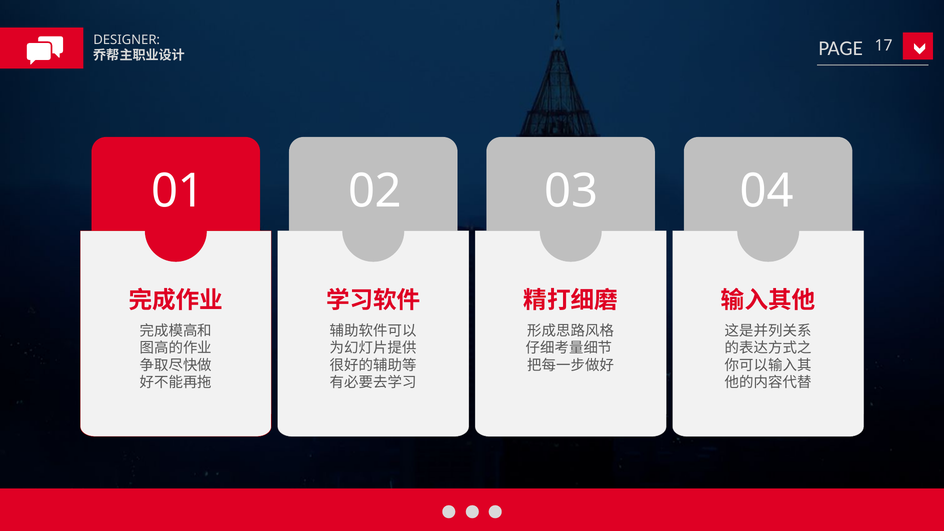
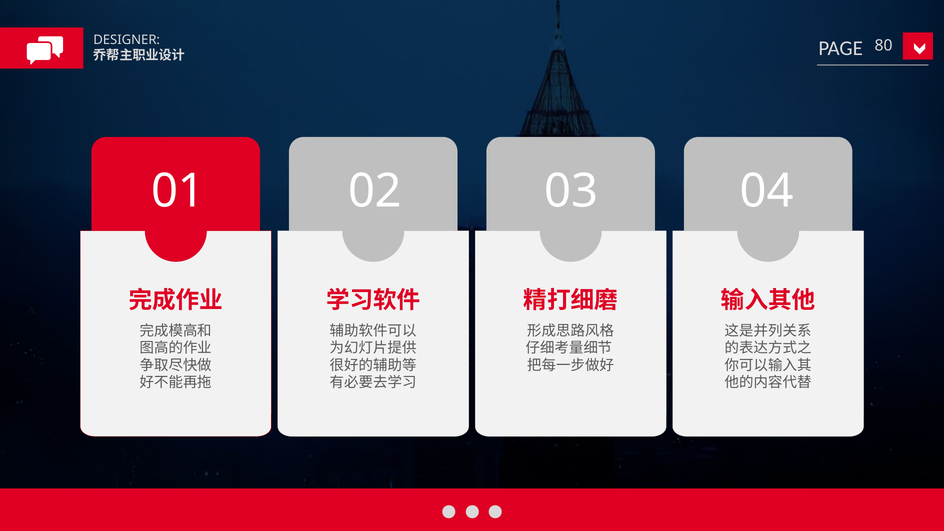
17: 17 -> 80 (884, 46)
